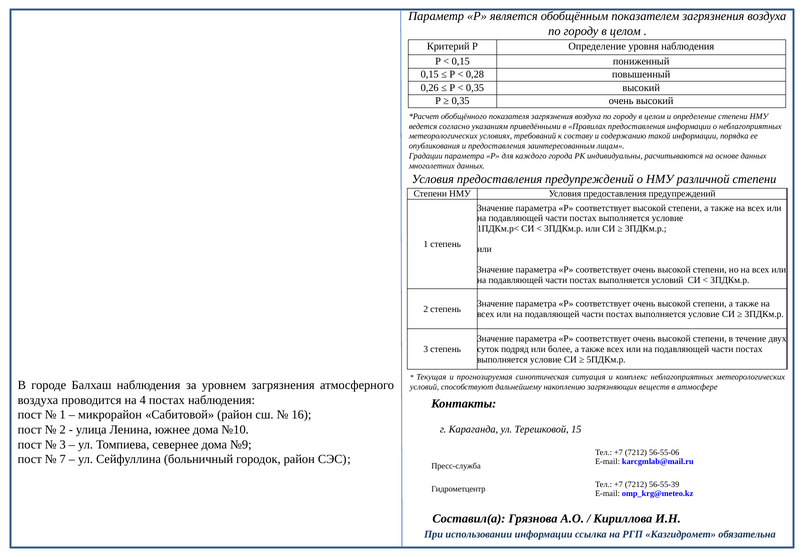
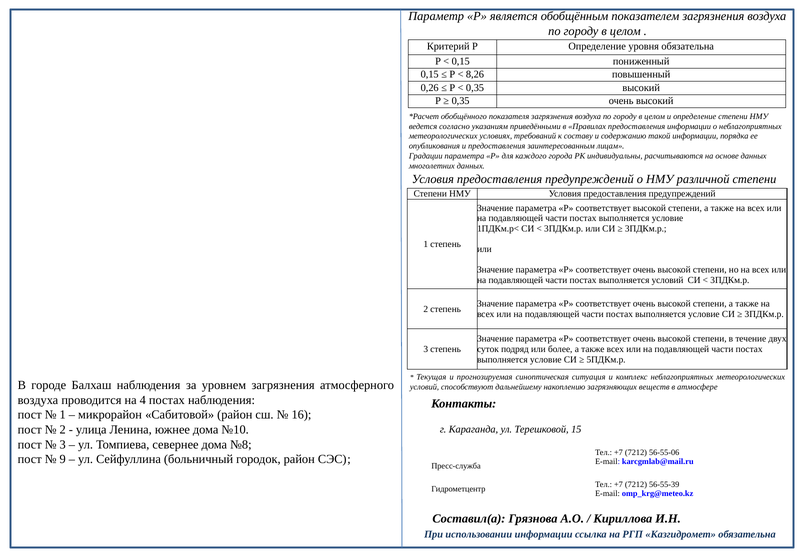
уровня наблюдения: наблюдения -> обязательна (688, 46)
0,28: 0,28 -> 8,26 (475, 74)
№9: №9 -> №8 (241, 444)
7: 7 -> 9 (63, 459)
